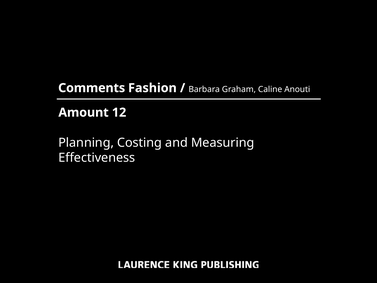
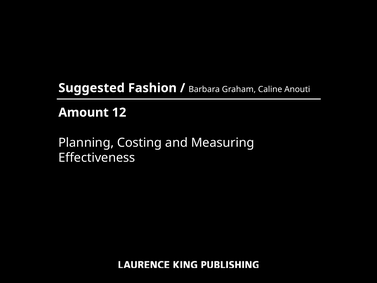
Comments: Comments -> Suggested (92, 88)
